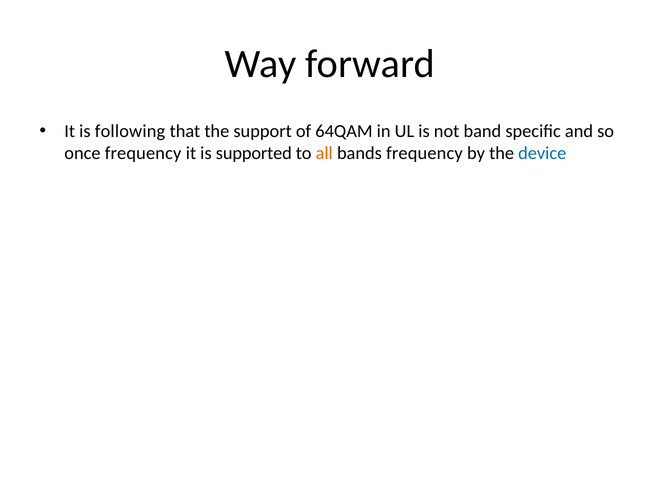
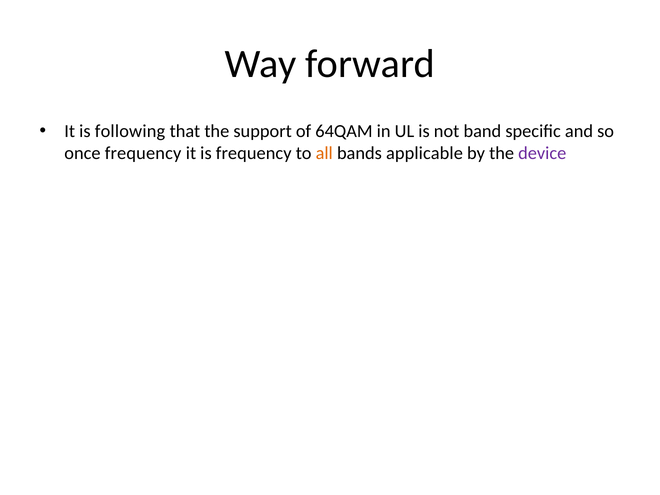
is supported: supported -> frequency (254, 153)
bands frequency: frequency -> applicable (424, 153)
device colour: blue -> purple (542, 153)
